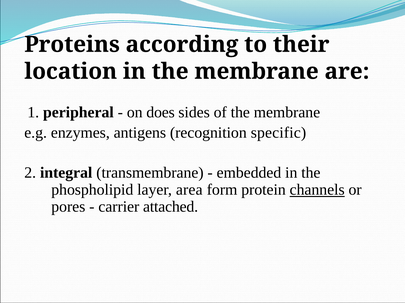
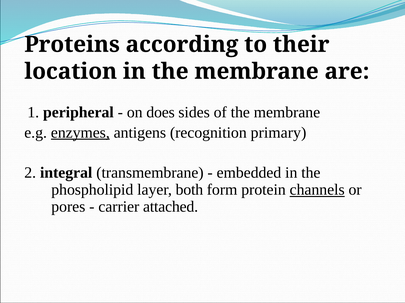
enzymes underline: none -> present (80, 133)
specific: specific -> primary (278, 133)
area: area -> both (189, 190)
